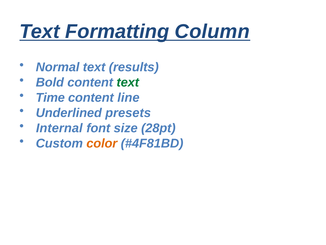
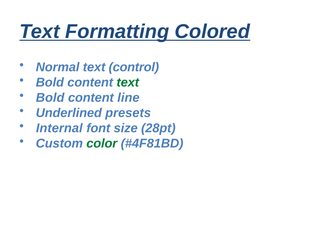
Column: Column -> Colored (212, 32)
results: results -> control (134, 67)
Time: Time -> Bold (50, 98)
color colour: orange -> green (102, 143)
